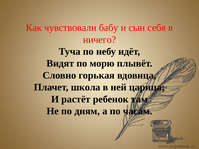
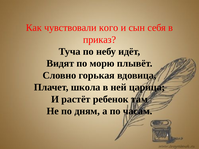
бабу: бабу -> кого (109, 28)
ничего: ничего -> приказ (100, 40)
